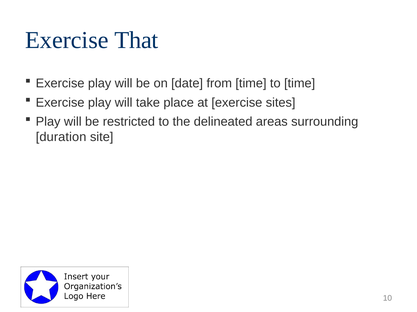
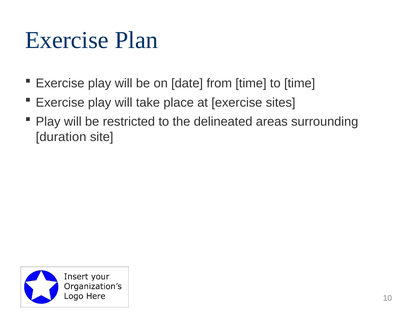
That: That -> Plan (136, 40)
